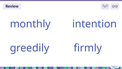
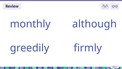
intention: intention -> although (95, 24)
